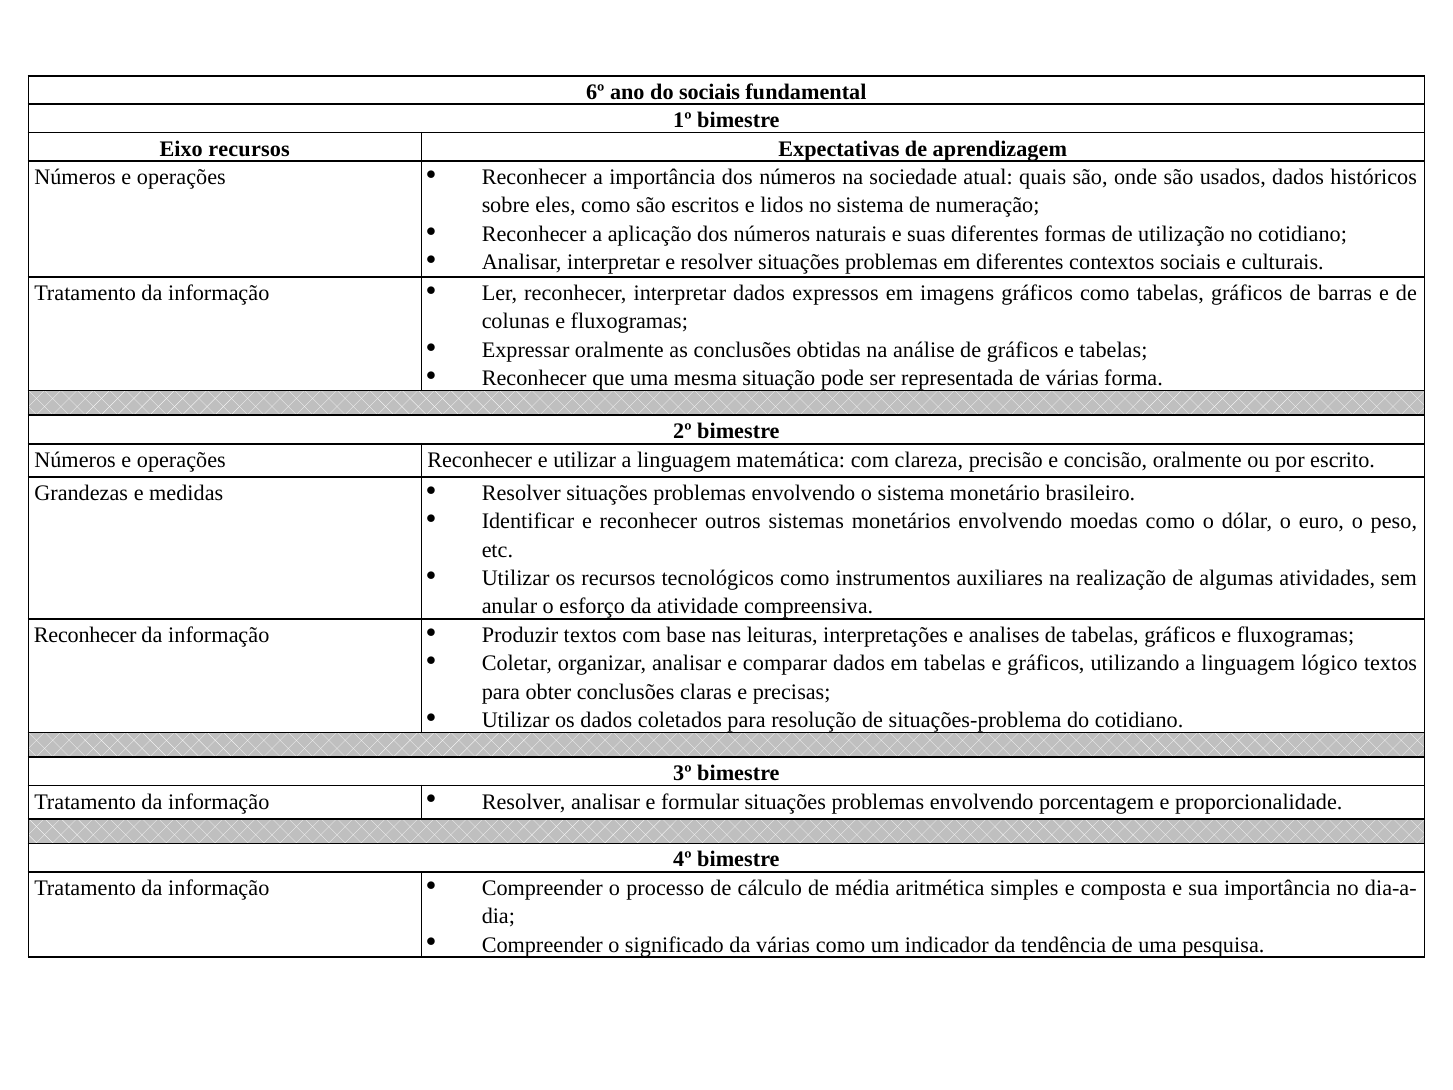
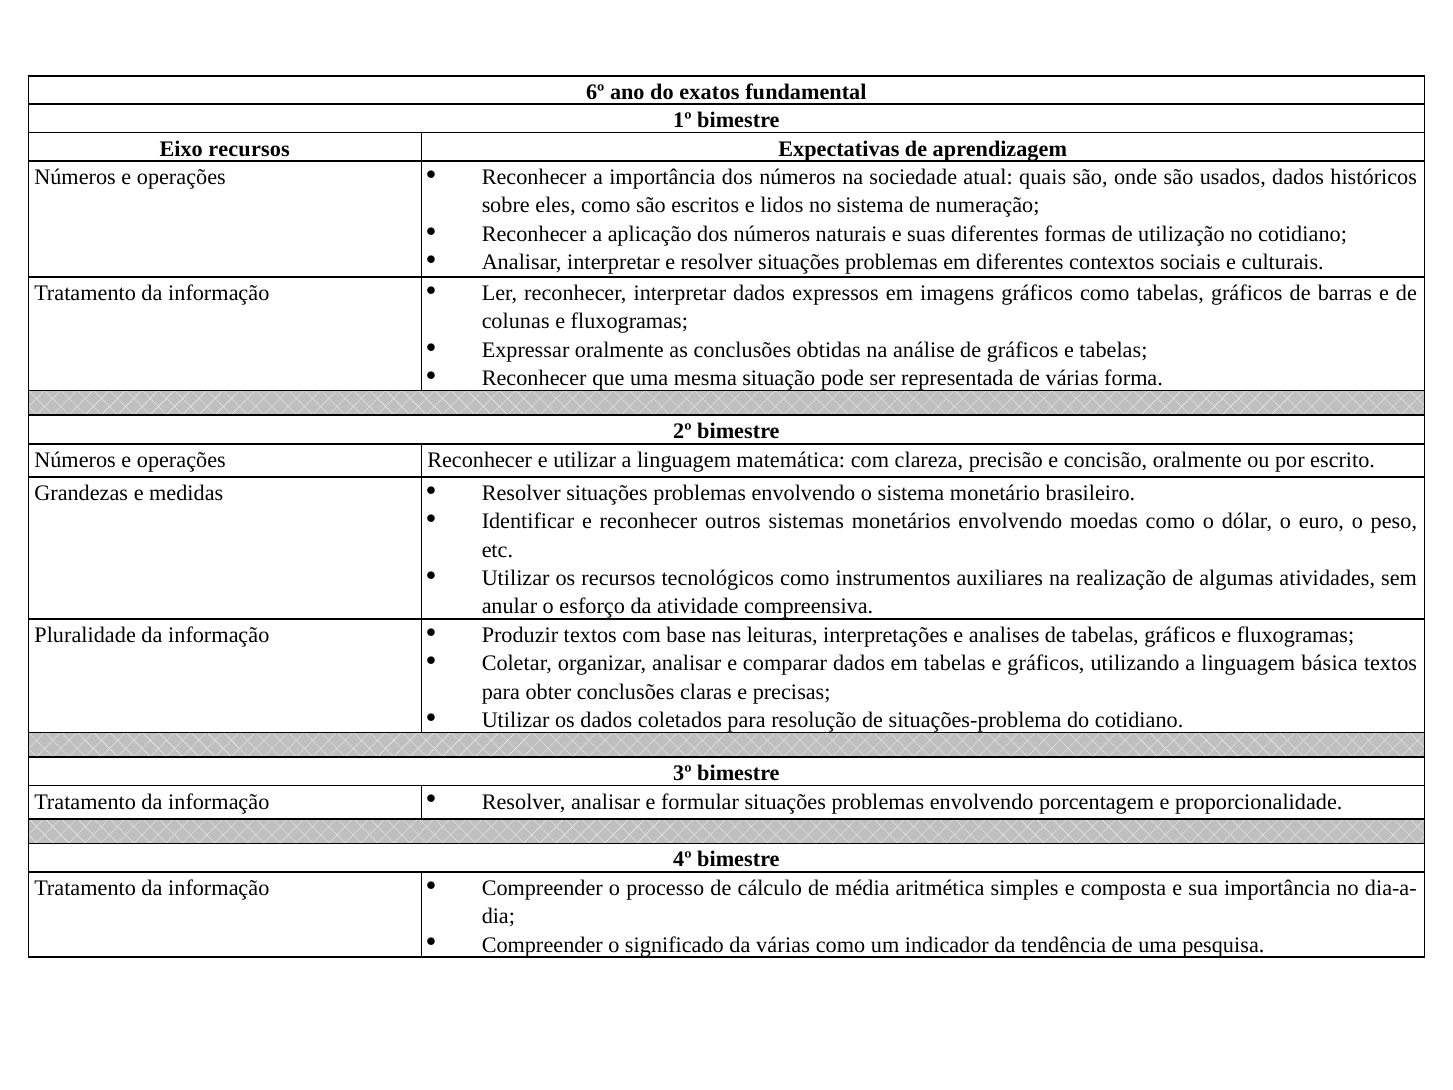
do sociais: sociais -> exatos (709, 92)
Reconhecer: Reconhecer -> Pluralidade (85, 635)
lógico: lógico -> básica (1330, 663)
